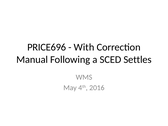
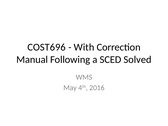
PRICE696: PRICE696 -> COST696 (47, 47)
Settles: Settles -> Solved (138, 60)
